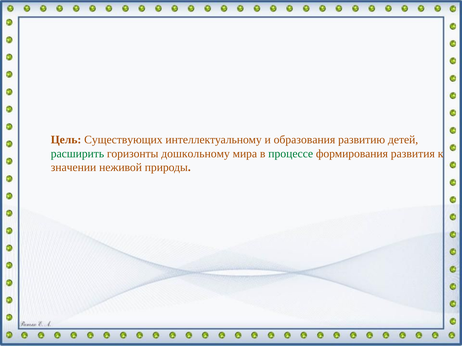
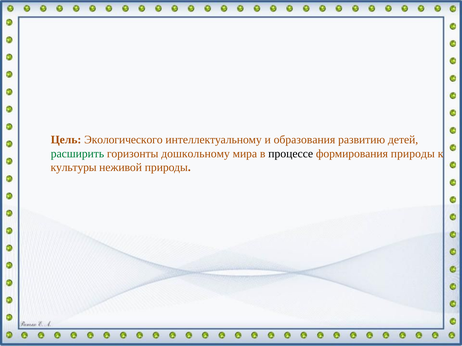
Существующих: Существующих -> Экологического (123, 140)
процессе colour: green -> black (291, 154)
формирования развития: развития -> природы (413, 154)
значении: значении -> культуры (74, 168)
